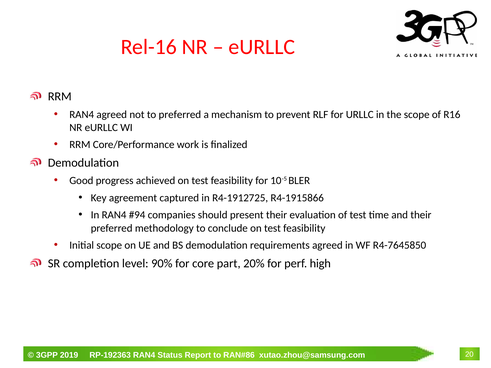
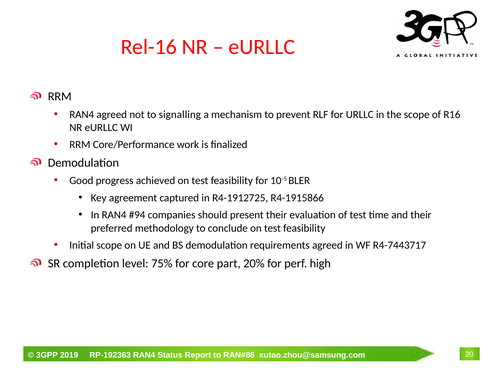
to preferred: preferred -> signalling (180, 114)
R4-7645850: R4-7645850 -> R4-7443717 (400, 245)
90%: 90% -> 75% (162, 264)
